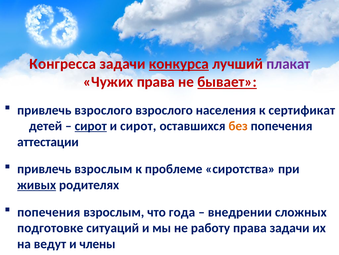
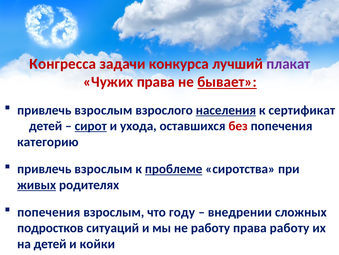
конкурса underline: present -> none (179, 64)
взрослого: взрослого -> взрослым (103, 110)
населения underline: none -> present (226, 110)
и сирот: сирот -> ухода (138, 126)
без colour: orange -> red (238, 126)
аттестации: аттестации -> категорию (48, 141)
проблеме underline: none -> present (174, 169)
года: года -> году (182, 212)
подготовке: подготовке -> подростков (50, 227)
права задачи: задачи -> работу (289, 227)
на ведут: ведут -> детей (50, 243)
члены: члены -> койки (97, 243)
